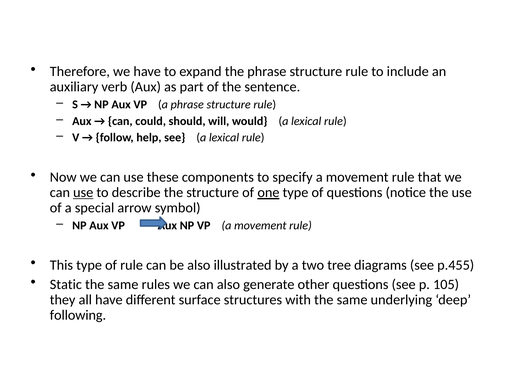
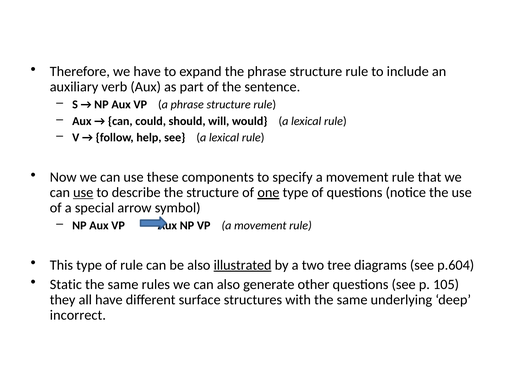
illustrated underline: none -> present (243, 265)
p.455: p.455 -> p.604 (456, 265)
following: following -> incorrect (78, 315)
